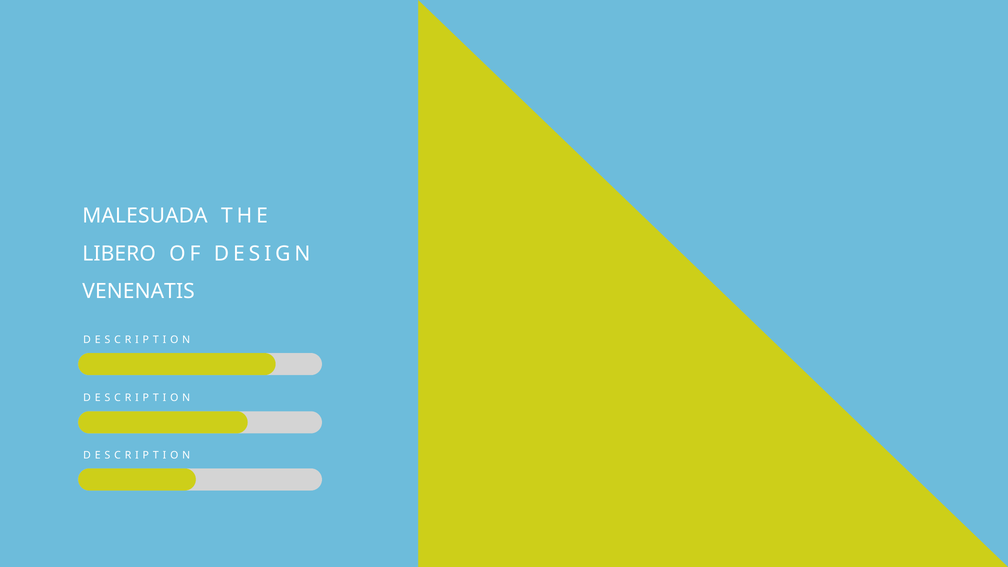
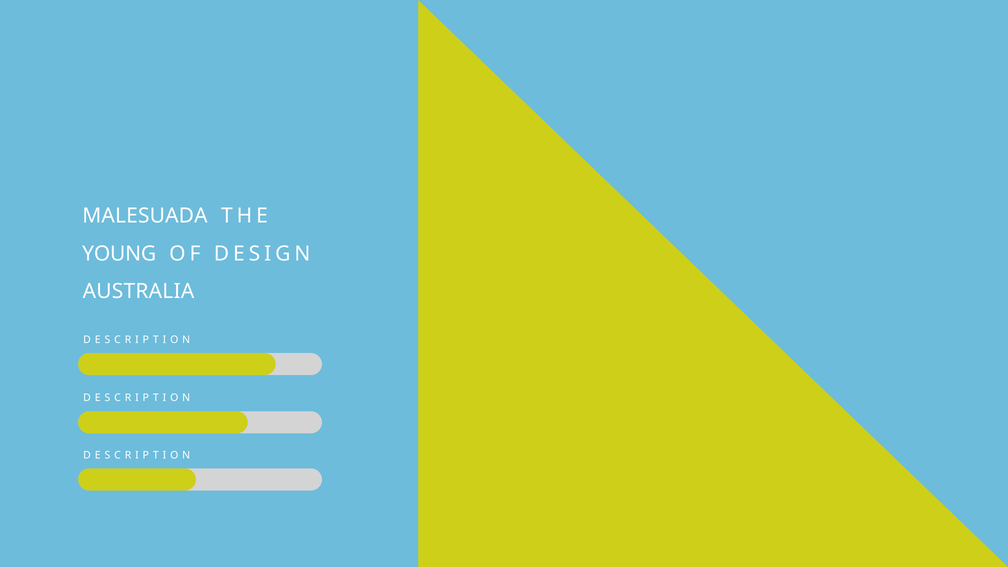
LIBERO: LIBERO -> YOUNG (119, 254)
VENENATIS: VENENATIS -> AUSTRALIA (138, 292)
